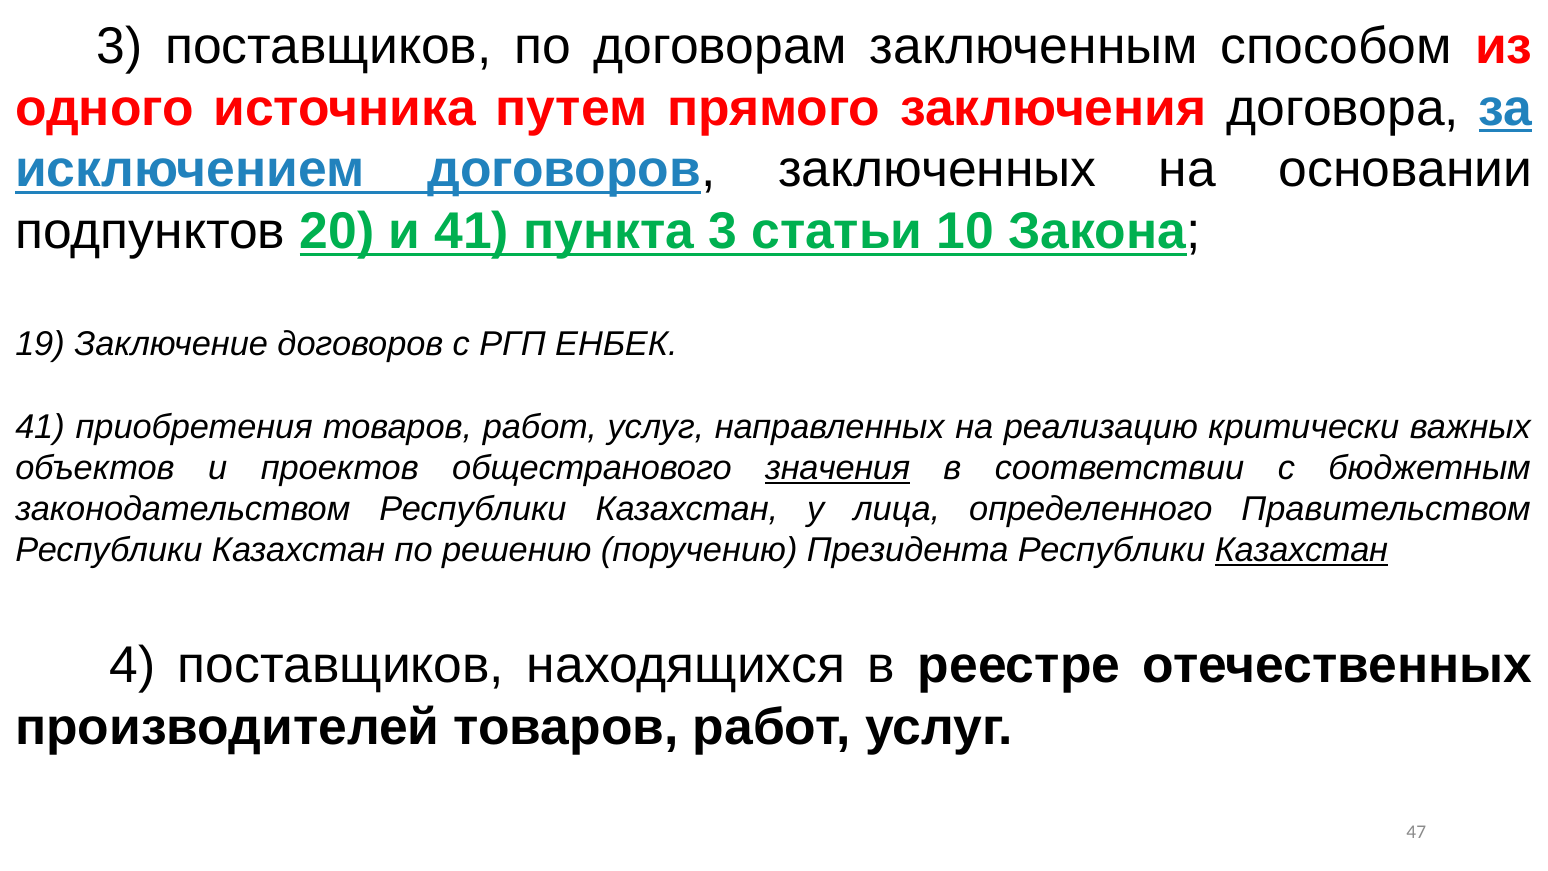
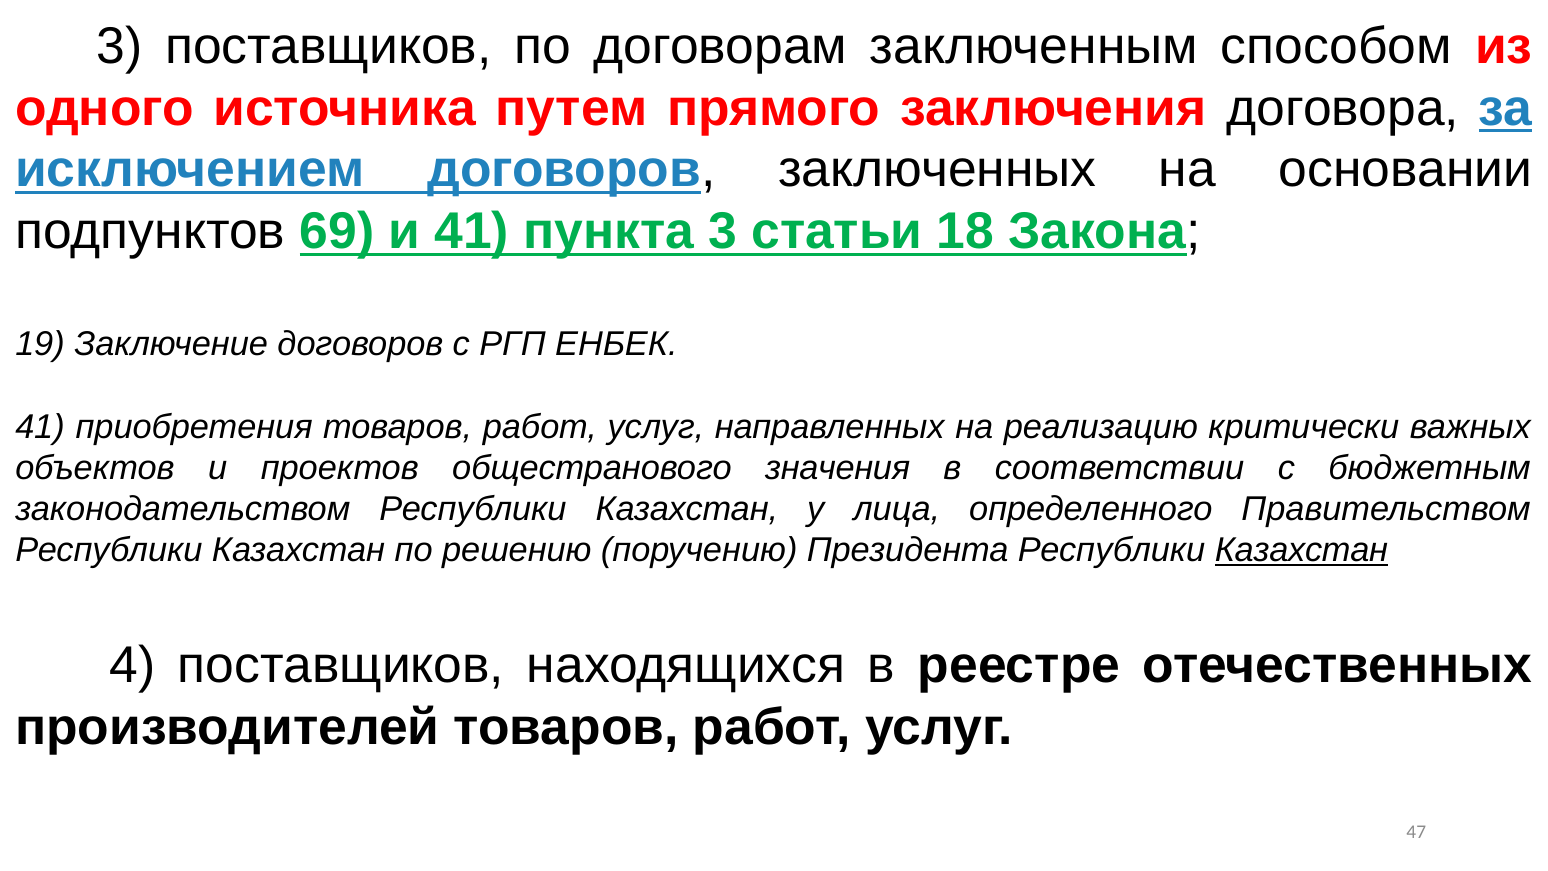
20: 20 -> 69 (337, 232)
10: 10 -> 18 (966, 232)
значения underline: present -> none (838, 468)
